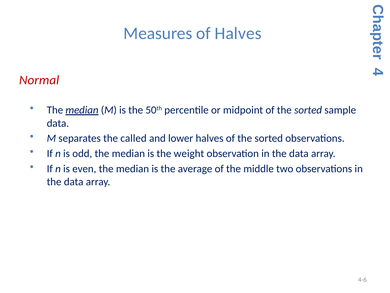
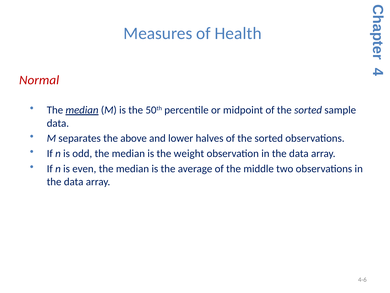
of Halves: Halves -> Health (238, 33)
called: called -> above (134, 138)
